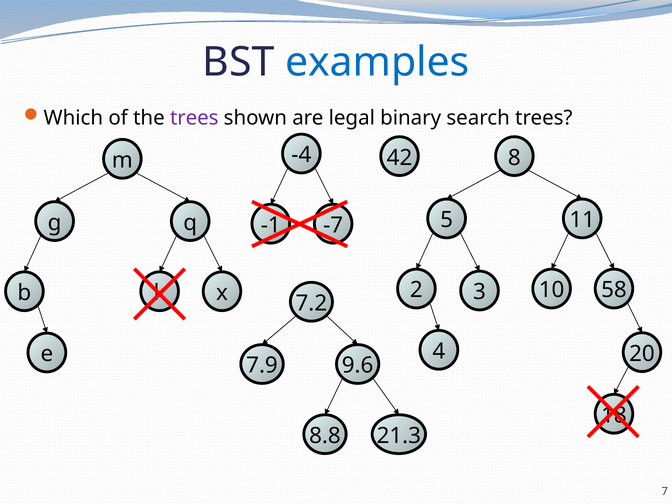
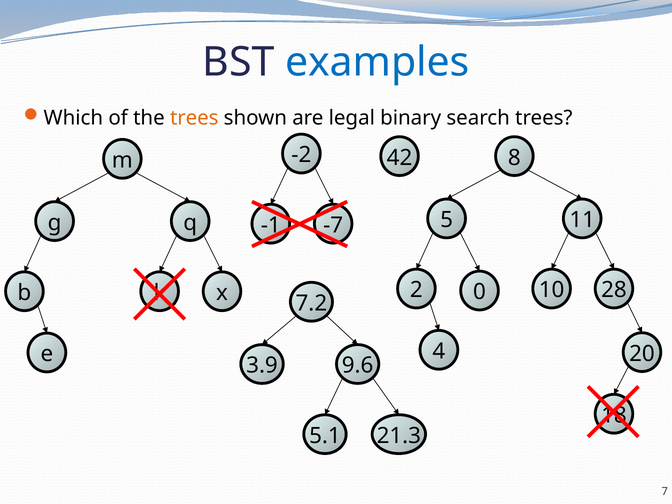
trees colour: purple -> orange (194, 118)
-4: -4 -> -2 (301, 155)
3: 3 -> 0 (480, 292)
58: 58 -> 28 (614, 290)
7.9: 7.9 -> 3.9 (262, 366)
8.8: 8.8 -> 5.1 (325, 436)
